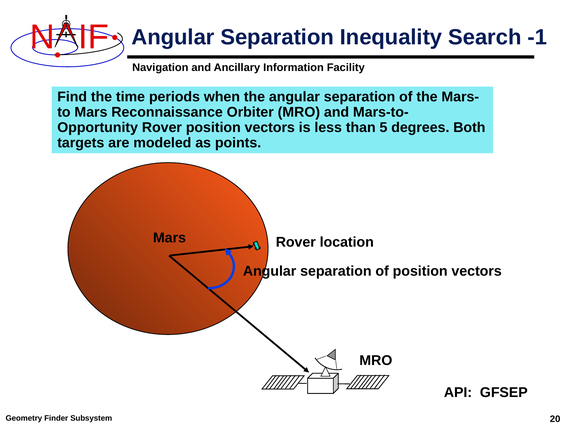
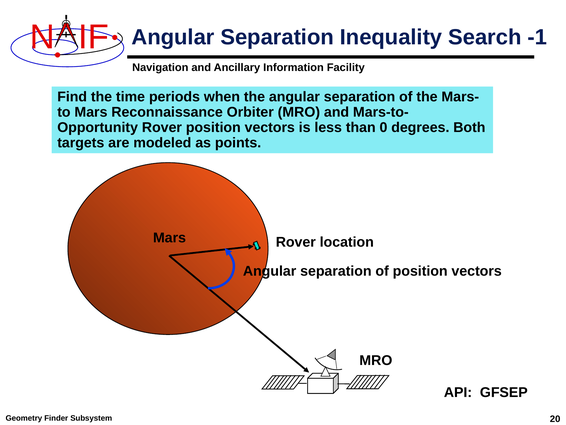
5: 5 -> 0 (383, 127)
